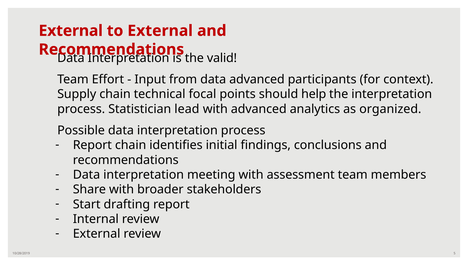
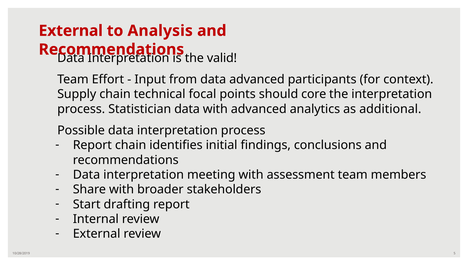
to External: External -> Analysis (160, 31)
help: help -> core (314, 94)
Statistician lead: lead -> data (187, 109)
organized: organized -> additional (390, 109)
